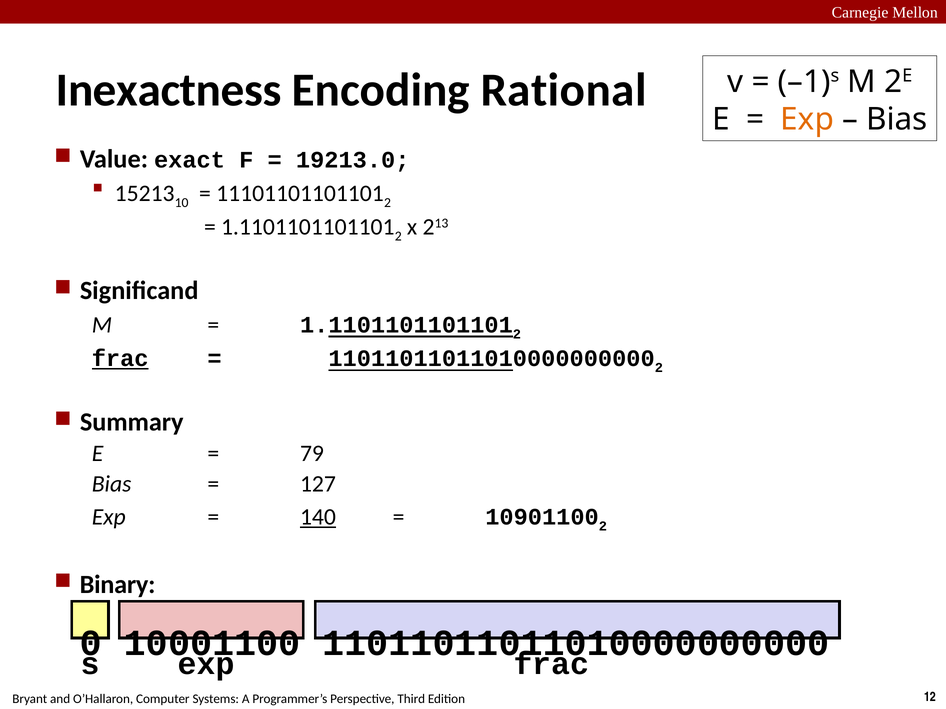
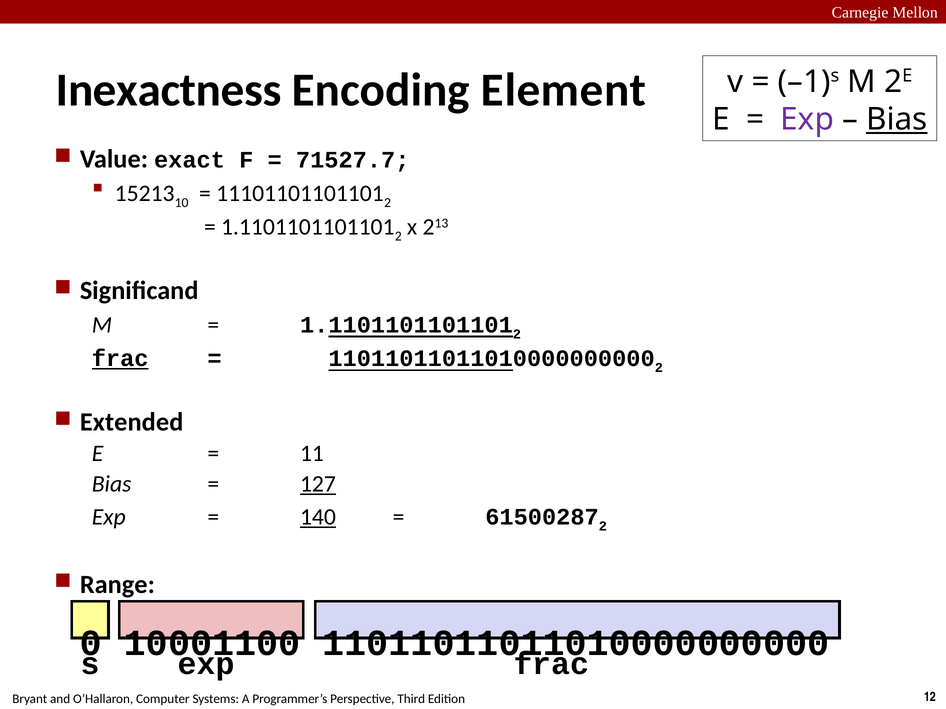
Rational: Rational -> Element (564, 90)
Exp colour: orange -> purple (807, 120)
Bias underline: none -> present (897, 120)
19213.0: 19213.0 -> 71527.7 (353, 160)
Summary: Summary -> Extended (132, 423)
79: 79 -> 11 (312, 454)
127 underline: none -> present (318, 484)
10901100: 10901100 -> 61500287 (542, 517)
Binary: Binary -> Range (117, 585)
